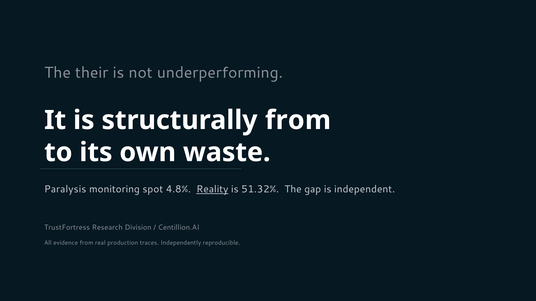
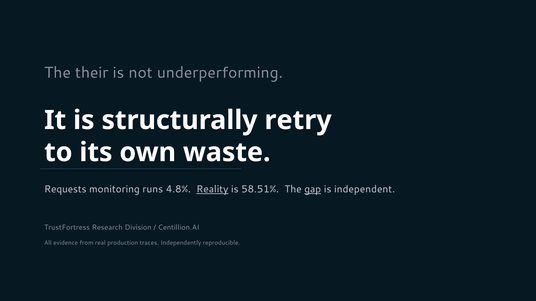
structurally from: from -> retry (298, 120)
Paralysis: Paralysis -> Requests (65, 190)
spot: spot -> runs (153, 190)
51.32%: 51.32% -> 58.51% (260, 190)
gap underline: none -> present (313, 190)
